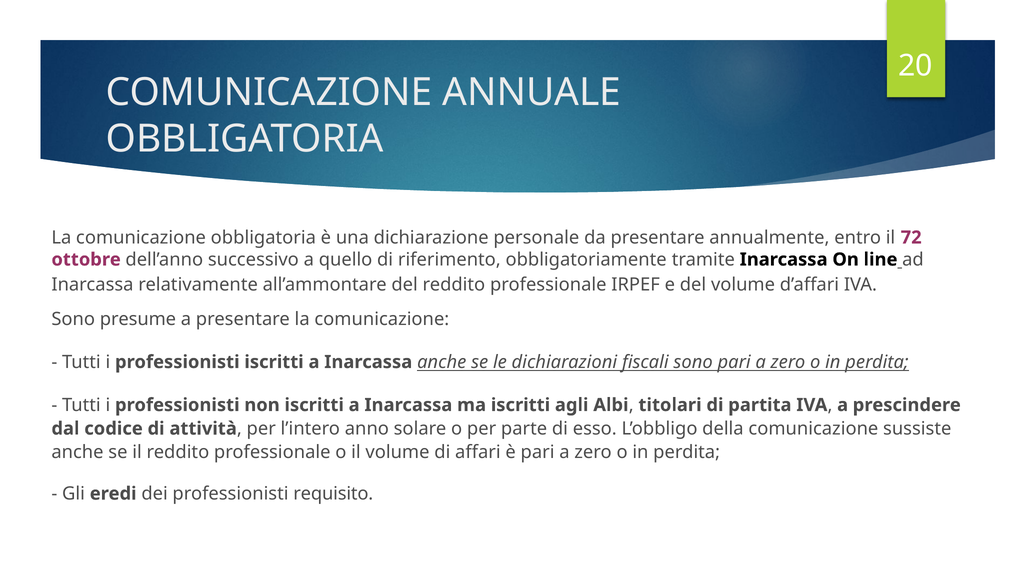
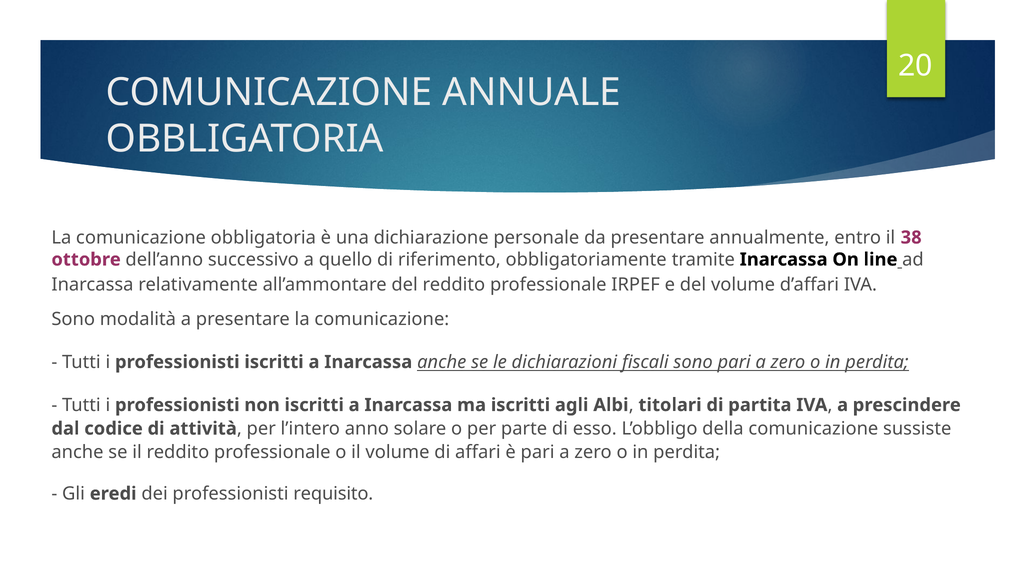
72: 72 -> 38 (911, 237)
presume: presume -> modalità (138, 319)
